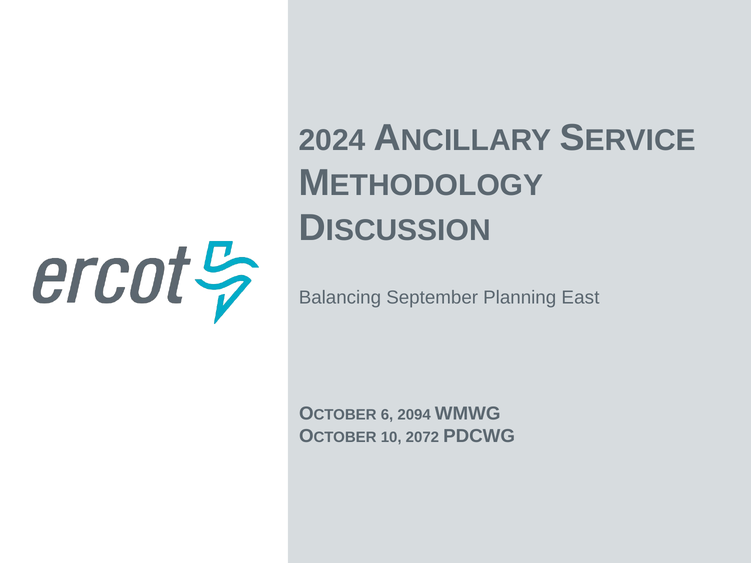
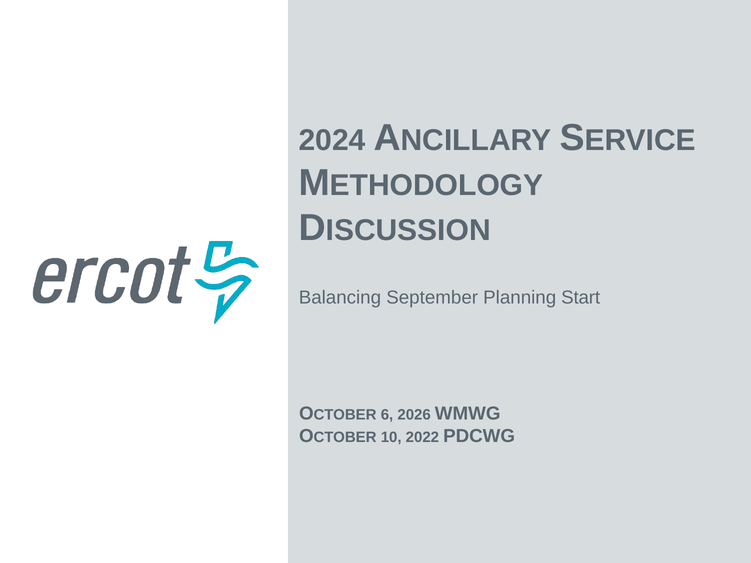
East: East -> Start (581, 298)
2094: 2094 -> 2026 (414, 415)
2072: 2072 -> 2022 (422, 437)
